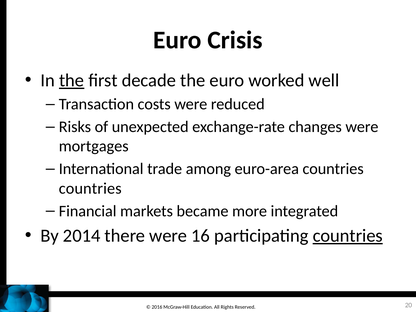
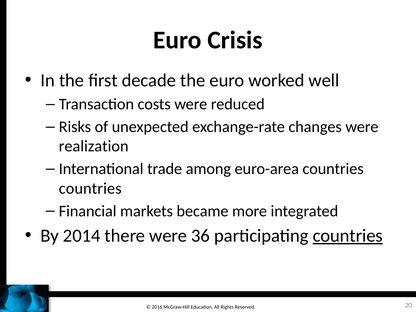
the underline: present -> none (72, 80)
mortgages: mortgages -> realization (94, 146)
16: 16 -> 36 (201, 236)
